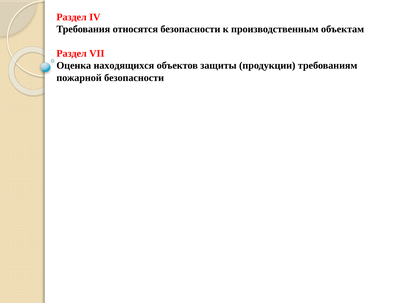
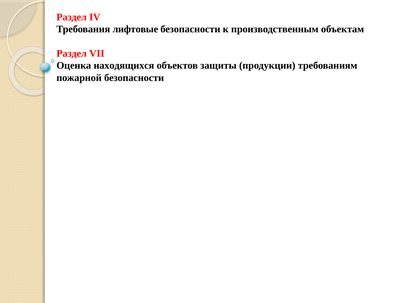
относятся: относятся -> лифтовые (135, 29)
